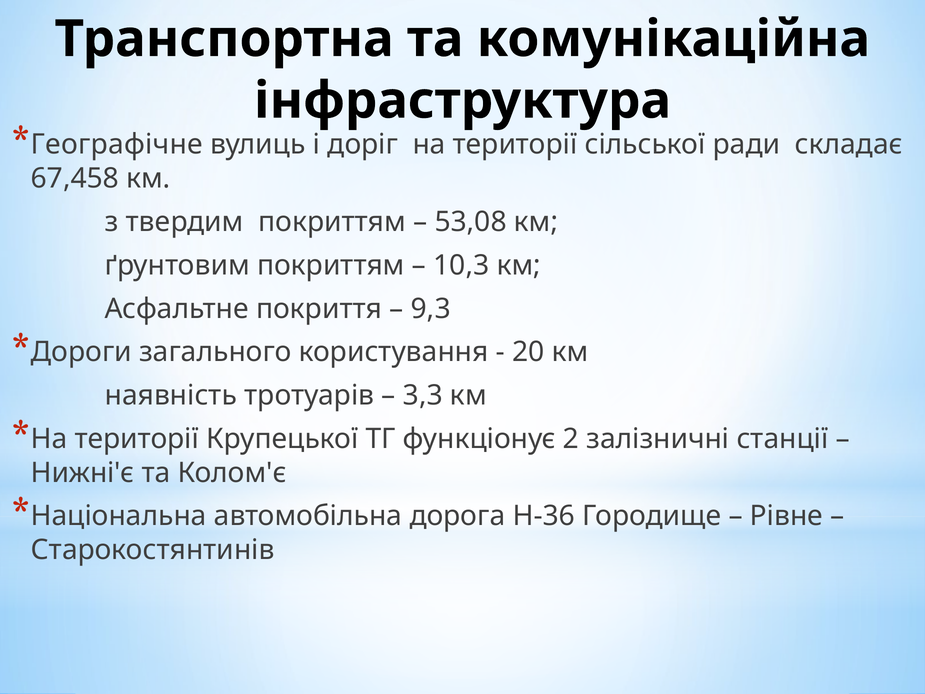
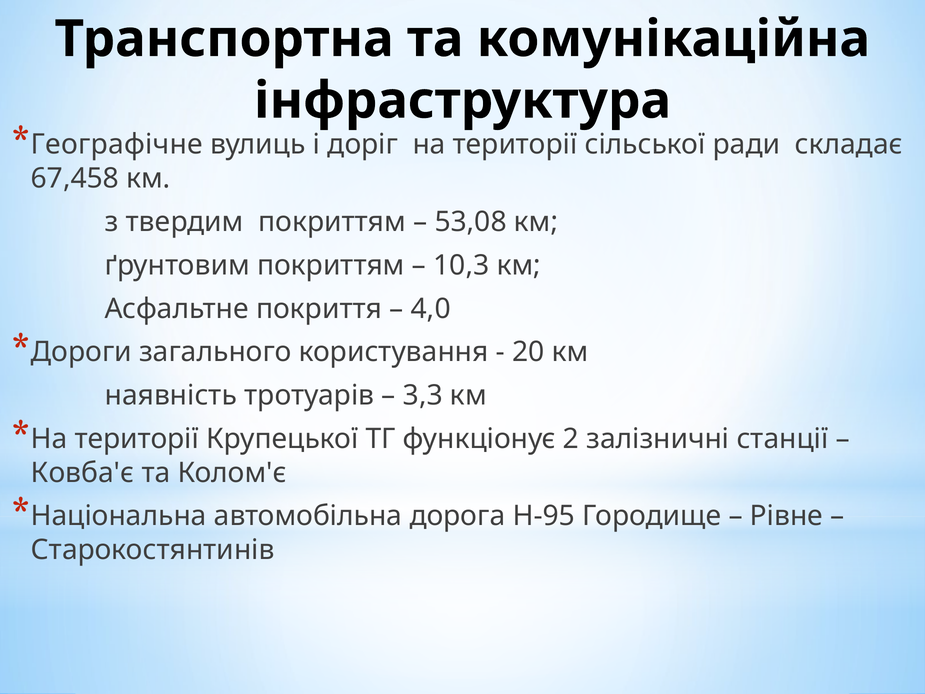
9,3: 9,3 -> 4,0 (431, 309)
Нижні'є: Нижні'є -> Ковба'є (83, 473)
Н-36: Н-36 -> Н-95 (544, 516)
